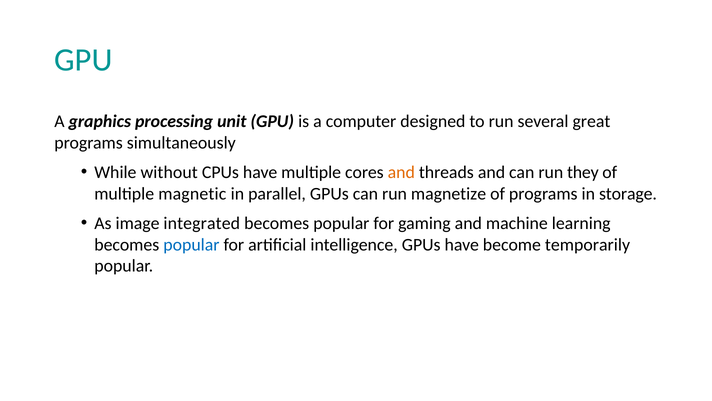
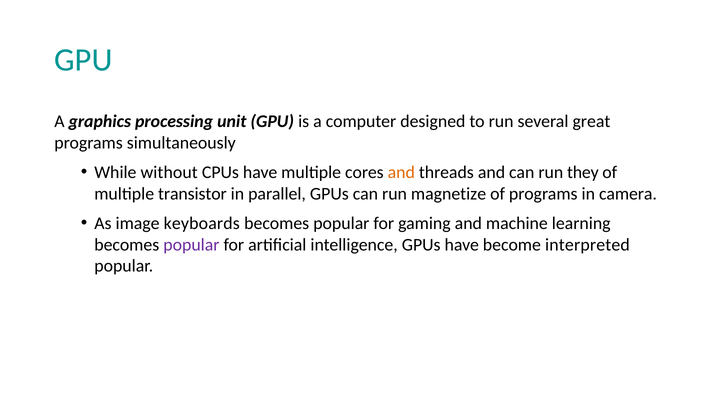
magnetic: magnetic -> transistor (192, 193)
storage: storage -> camera (628, 193)
integrated: integrated -> keyboards (202, 223)
popular colour: blue -> purple (191, 244)
temporarily: temporarily -> interpreted (587, 244)
